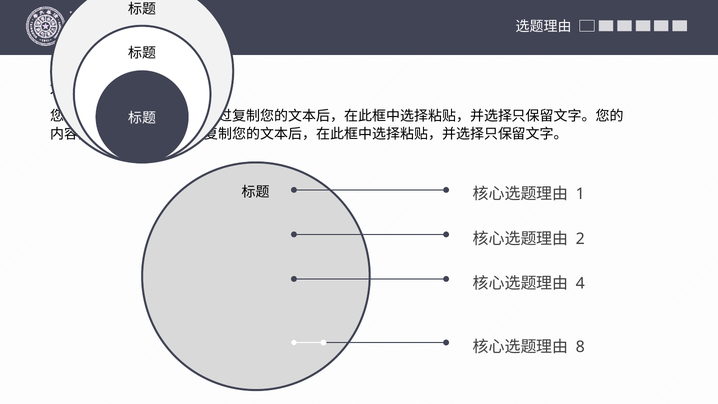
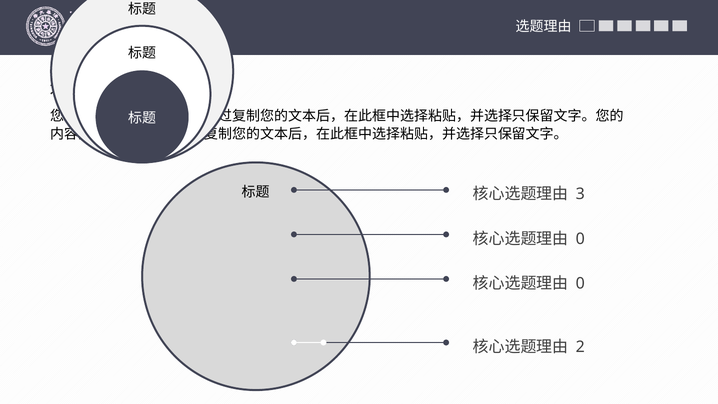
1: 1 -> 3 (580, 194)
2: 2 -> 0 (580, 239)
4: 4 -> 0 (580, 283)
8: 8 -> 2 (580, 347)
